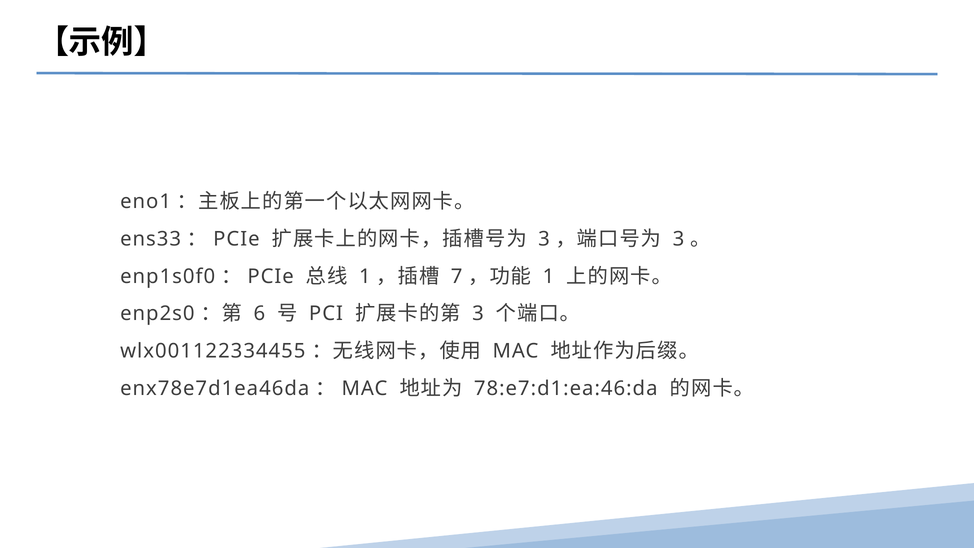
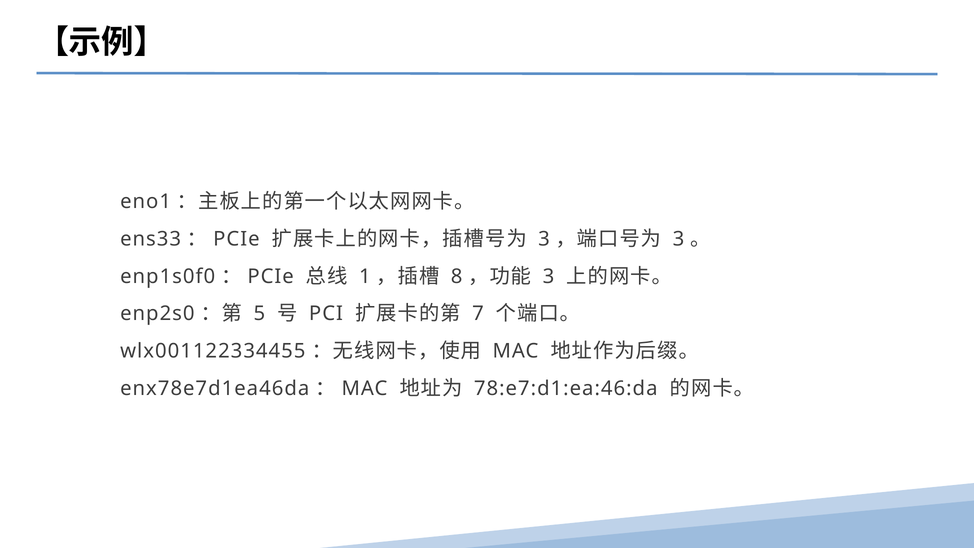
7: 7 -> 8 (457, 276)
1: 1 -> 3 (549, 276)
6: 6 -> 5 (259, 314)
3: 3 -> 7 (478, 314)
